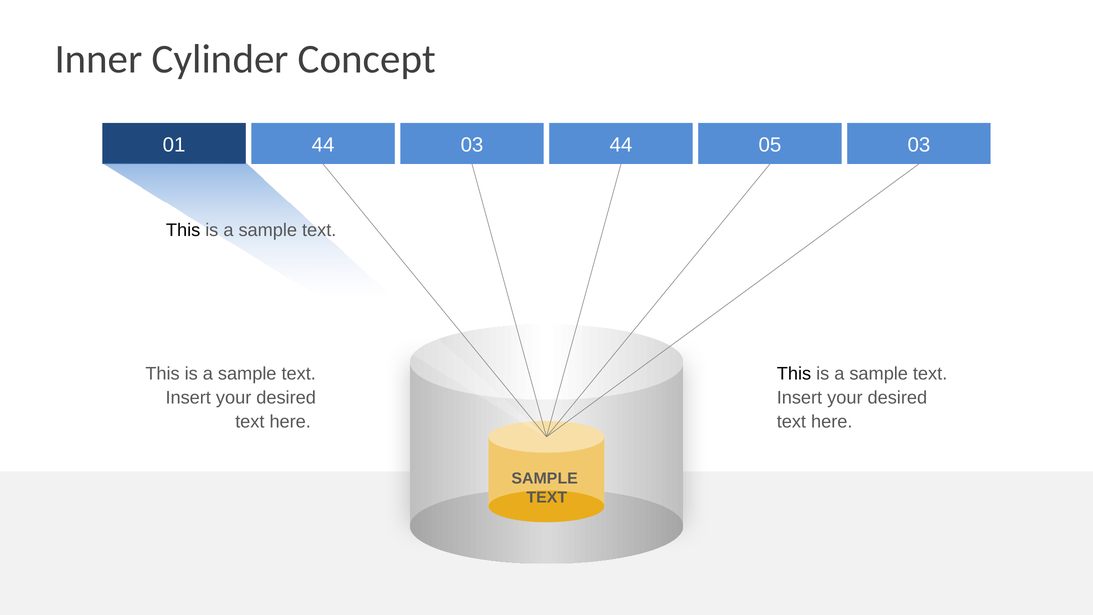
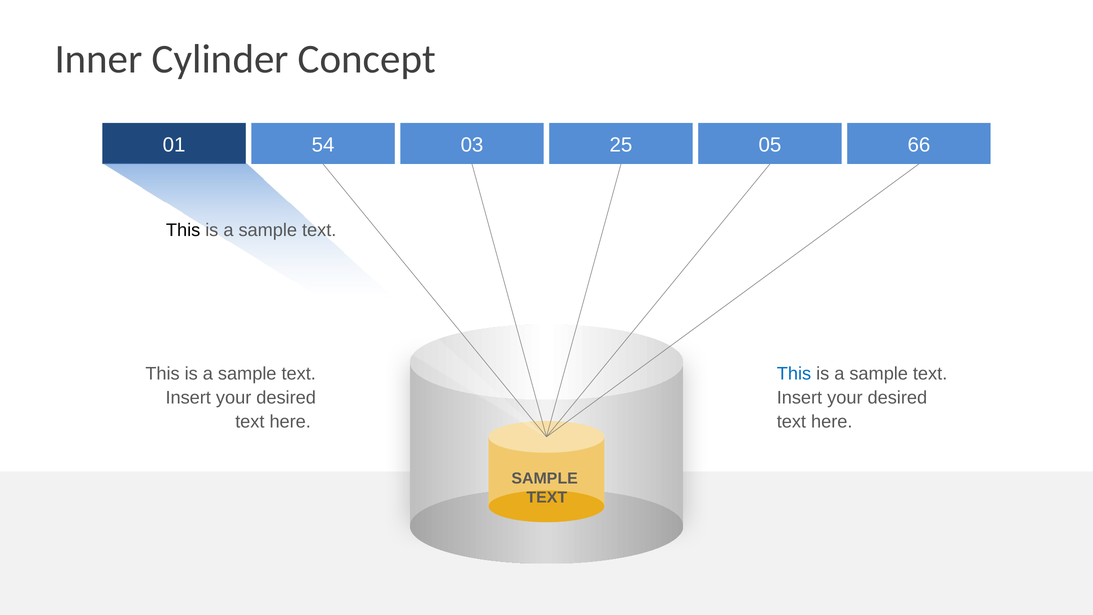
01 44: 44 -> 54 (323, 145)
03 44: 44 -> 25 (621, 145)
05 03: 03 -> 66 (919, 145)
This colour: black -> blue (794, 374)
